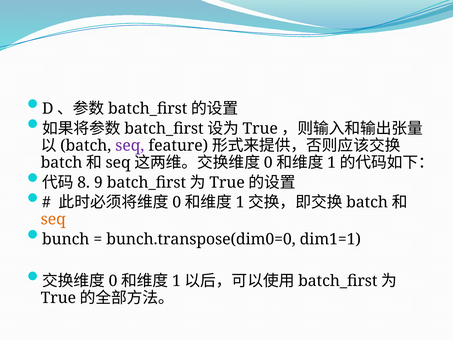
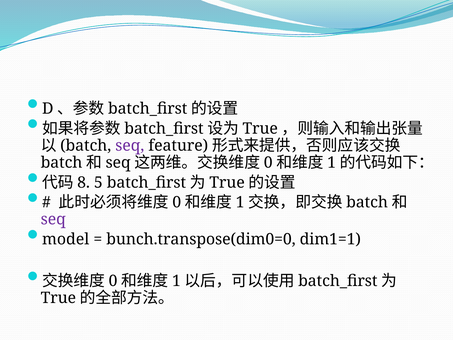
9: 9 -> 5 (98, 182)
seq colour: orange -> purple (53, 219)
bunch: bunch -> model (66, 239)
